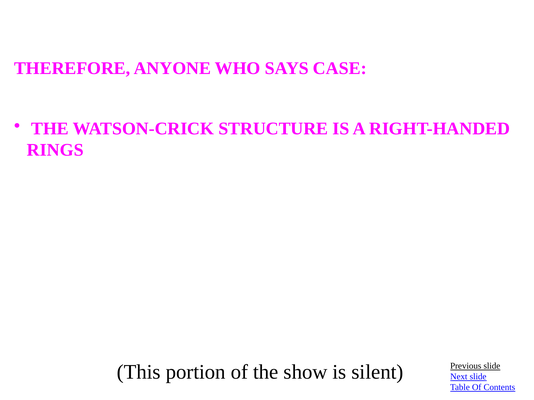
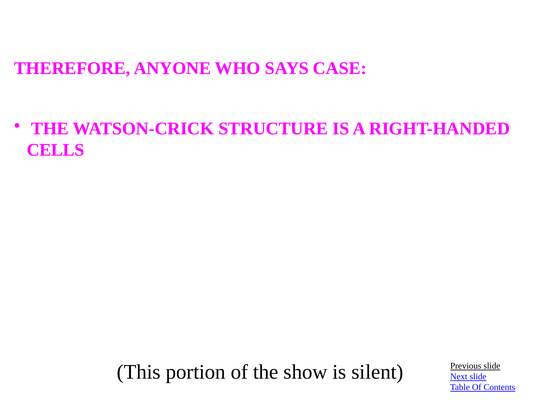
RINGS: RINGS -> CELLS (56, 150)
